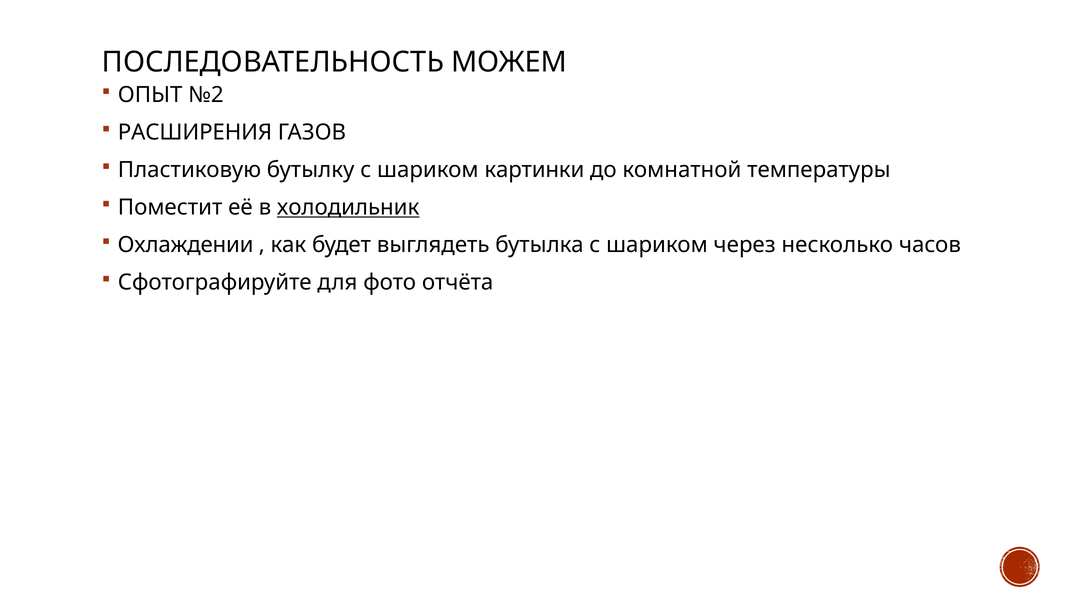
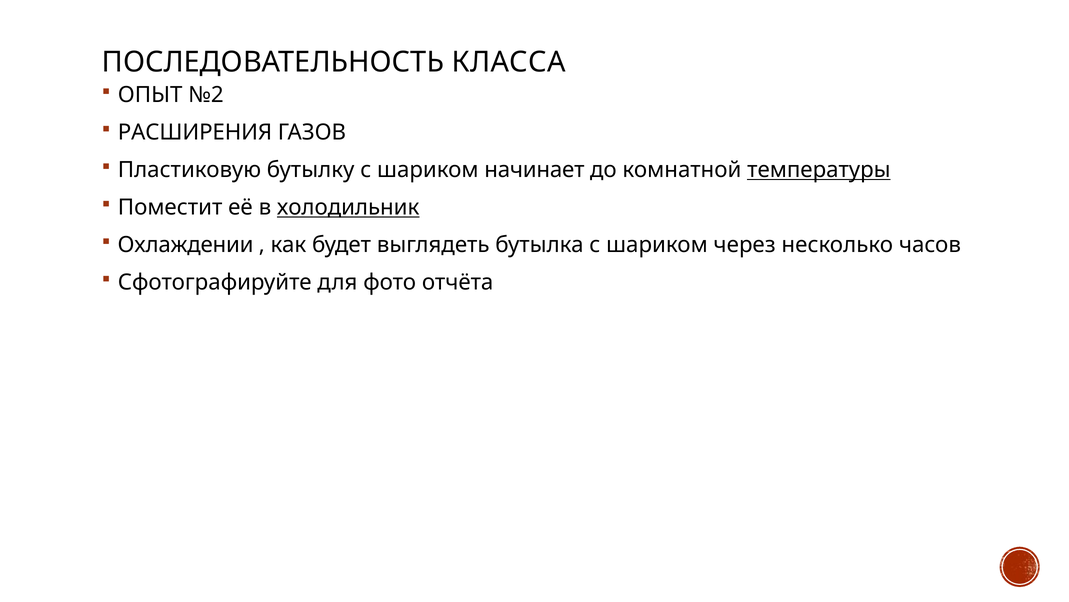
МОЖЕМ: МОЖЕМ -> КЛАССА (509, 62)
картинки: картинки -> начинает (534, 170)
температуры underline: none -> present (819, 170)
